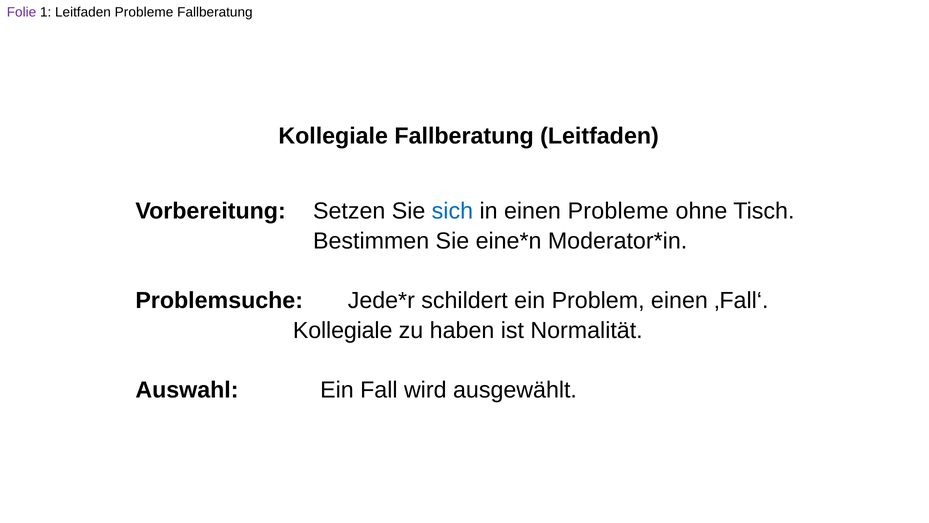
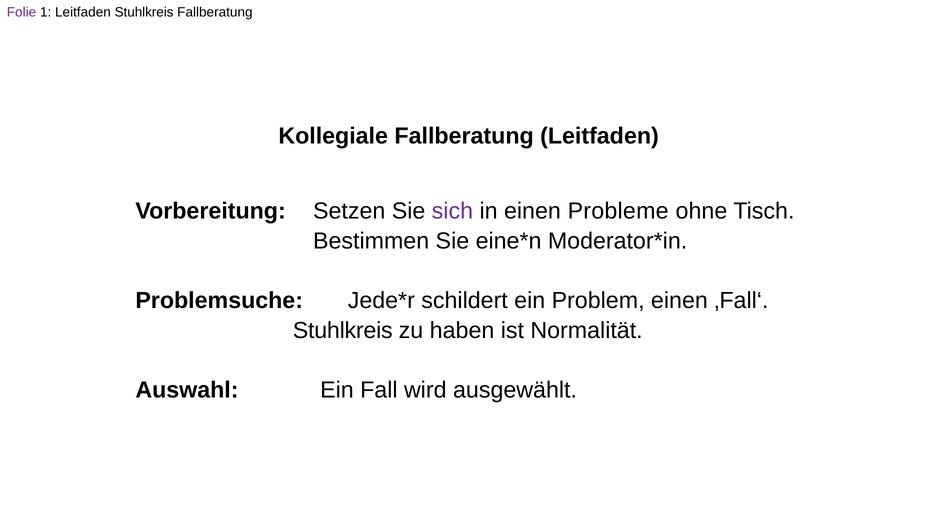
Leitfaden Probleme: Probleme -> Stuhlkreis (144, 13)
sich colour: blue -> purple (452, 211)
Kollegiale: Kollegiale -> Stuhlkreis (343, 330)
